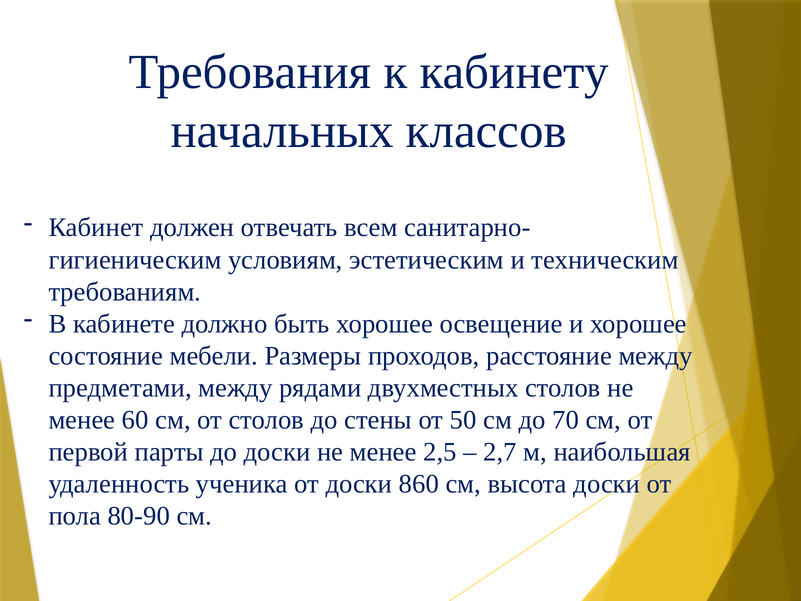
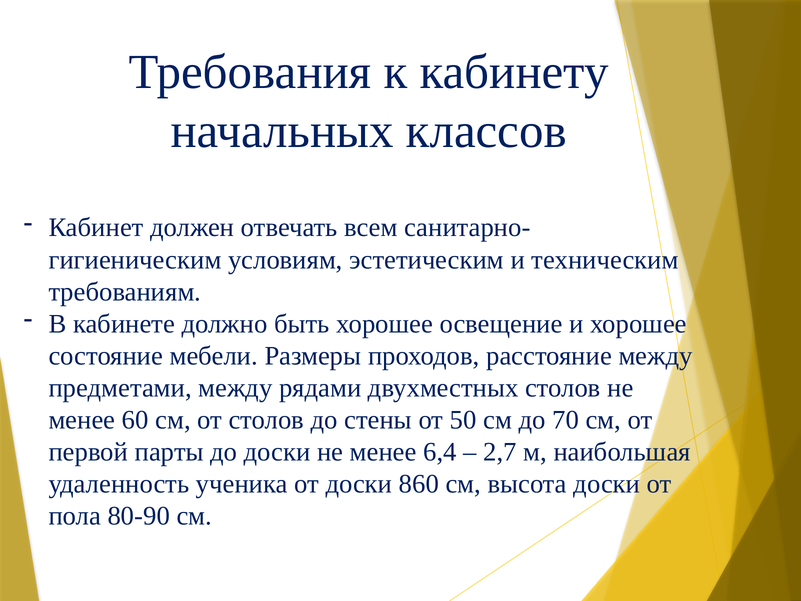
2,5: 2,5 -> 6,4 (440, 452)
